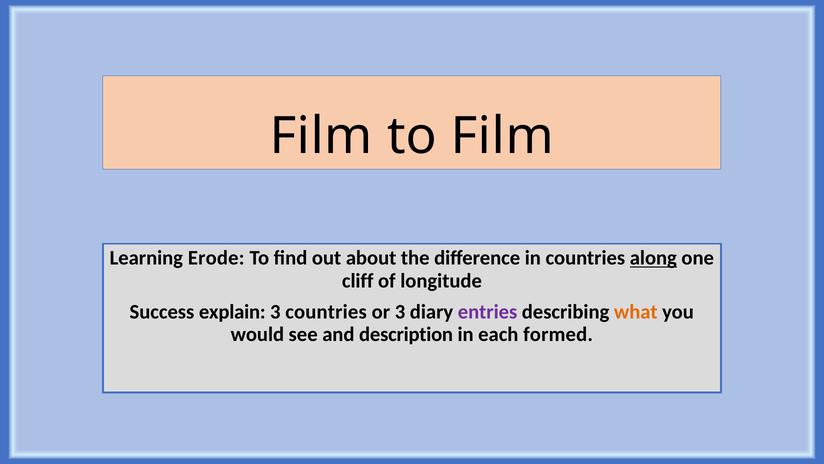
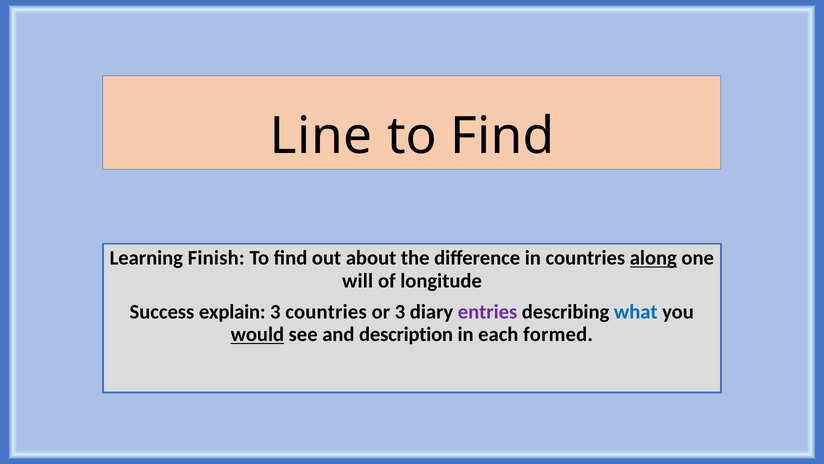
Film: Film -> Line (321, 136)
Film: Film -> Find (502, 136)
Erode: Erode -> Finish (216, 258)
cliff: cliff -> will (358, 280)
what colour: orange -> blue (636, 312)
would underline: none -> present (257, 334)
